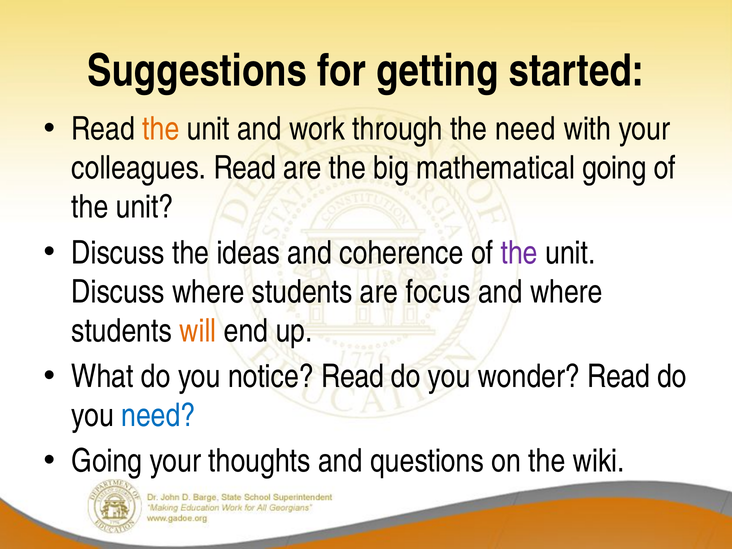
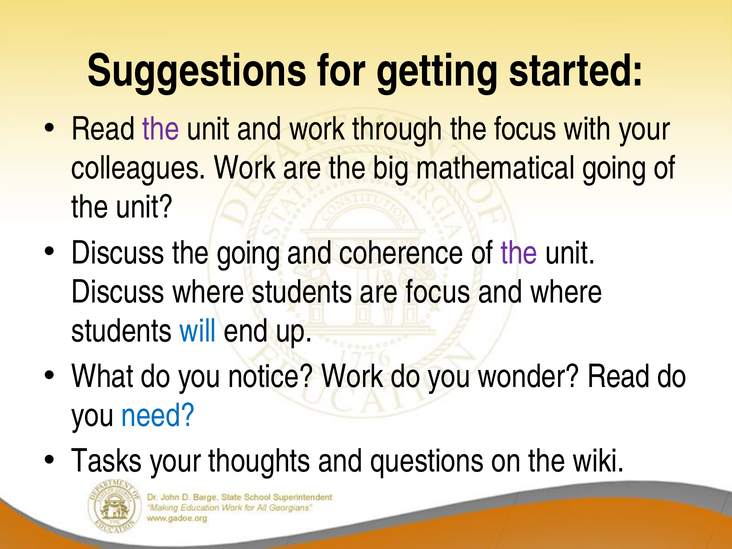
the colour: orange -> purple (161, 129)
the need: need -> focus (526, 129)
colleagues Read: Read -> Work (245, 168)
the ideas: ideas -> going (248, 253)
will colour: orange -> blue (198, 331)
notice Read: Read -> Work (352, 376)
Going: Going -> Tasks (107, 461)
